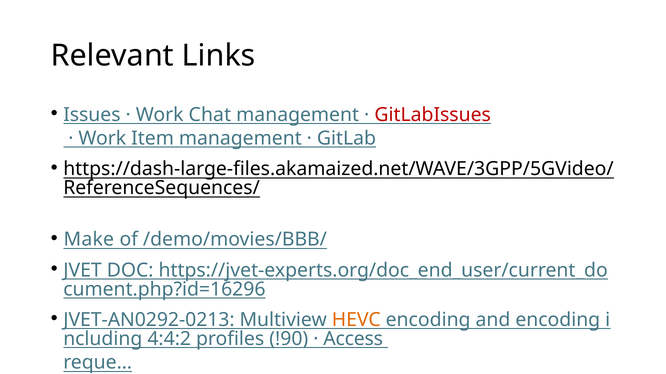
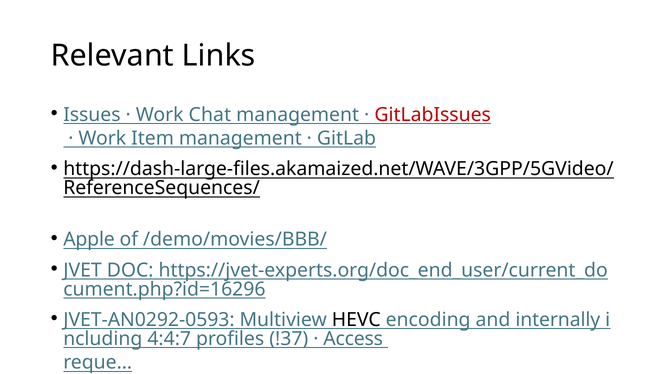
Make: Make -> Apple (89, 240)
JVET-AN0292-0213: JVET-AN0292-0213 -> JVET-AN0292-0593 (149, 320)
HEVC colour: orange -> black (356, 320)
and encoding: encoding -> internally (558, 320)
4:4:2: 4:4:2 -> 4:4:7 (169, 339)
!90: !90 -> !37 (289, 339)
